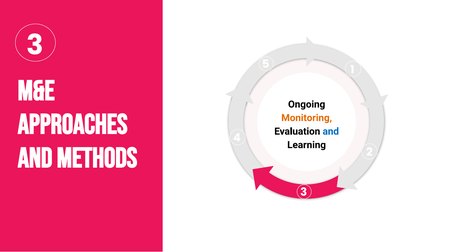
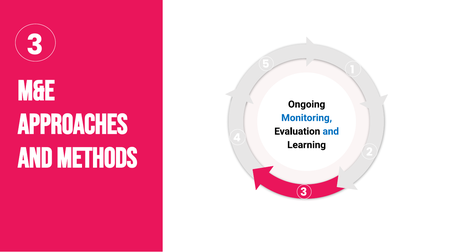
Monitoring colour: orange -> blue (307, 118)
